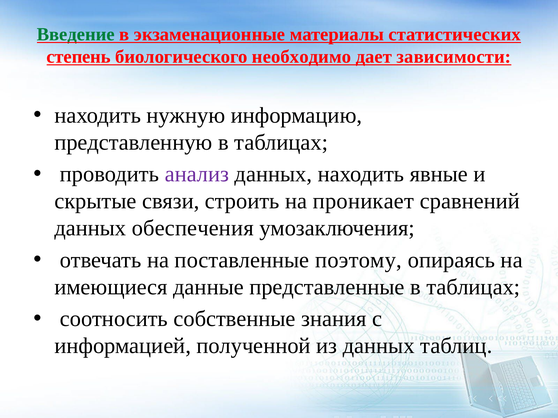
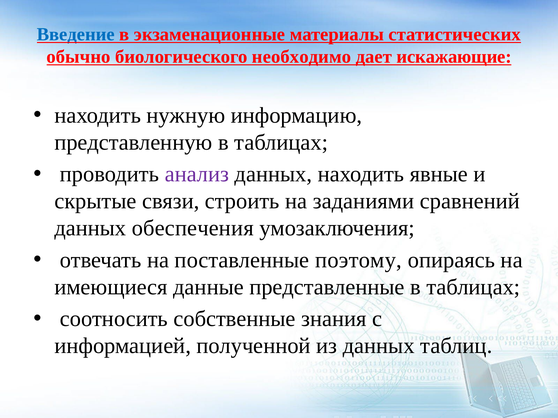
Введение colour: green -> blue (76, 34)
степень: степень -> обычно (79, 57)
зависимости: зависимости -> искажающие (454, 57)
проникает: проникает -> заданиями (363, 201)
